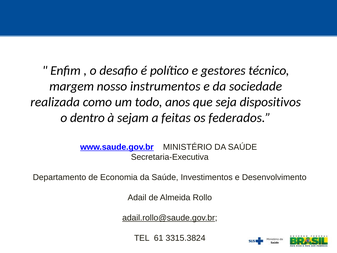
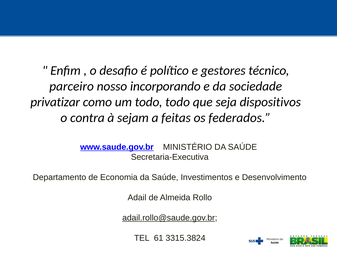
margem: margem -> parceiro (72, 86)
instrumentos: instrumentos -> incorporando (165, 86)
realizada: realizada -> privatizar (55, 102)
todo anos: anos -> todo (178, 102)
dentro: dentro -> contra (87, 118)
